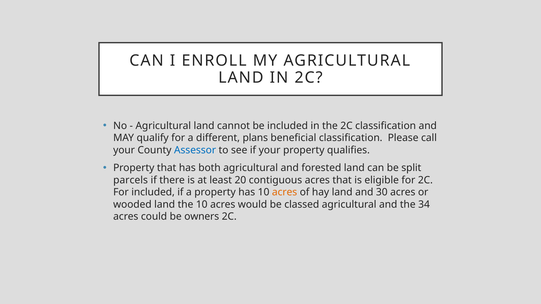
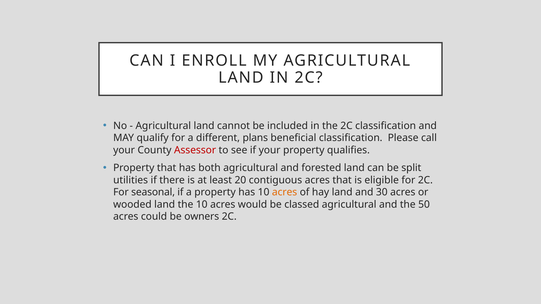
Assessor colour: blue -> red (195, 150)
parcels: parcels -> utilities (131, 180)
For included: included -> seasonal (153, 192)
34: 34 -> 50 (424, 205)
